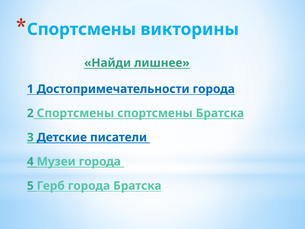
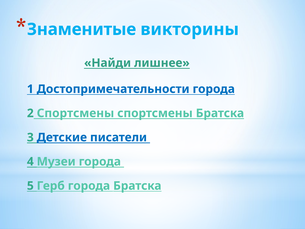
Спортсмены: Спортсмены -> Знаменитые (82, 29)
